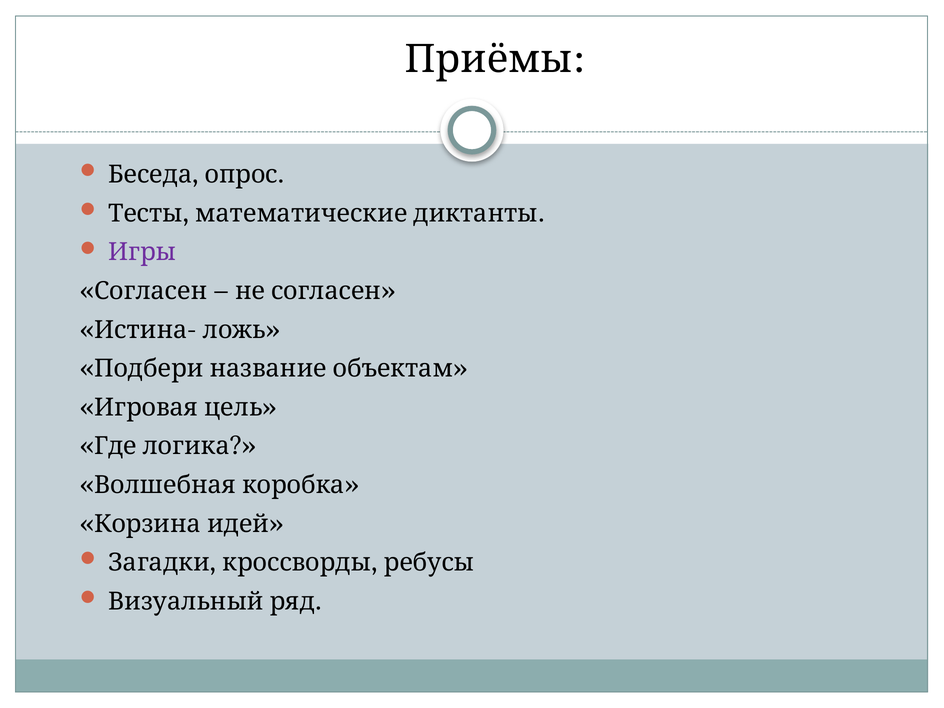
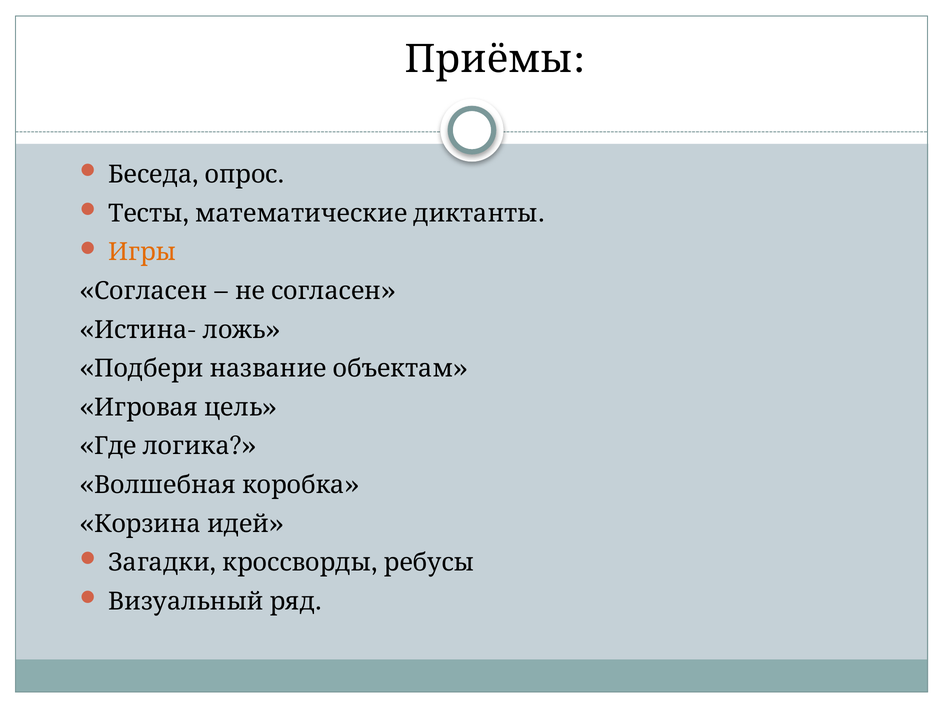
Игры colour: purple -> orange (142, 252)
